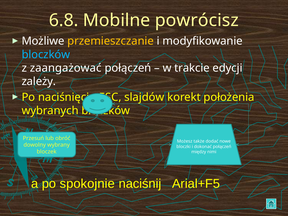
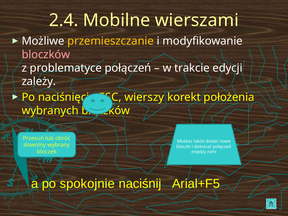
6.8: 6.8 -> 2.4 (64, 20)
powrócisz: powrócisz -> wierszami (197, 20)
bloczków colour: light blue -> pink (46, 55)
zaangażować: zaangażować -> problematyce (66, 68)
slajdów: slajdów -> wierszy (144, 97)
